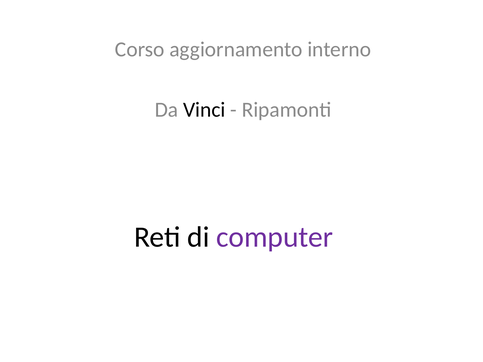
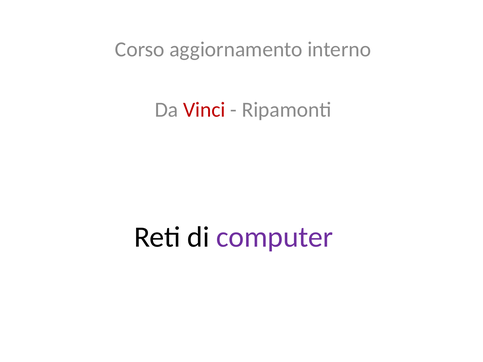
Vinci colour: black -> red (204, 110)
